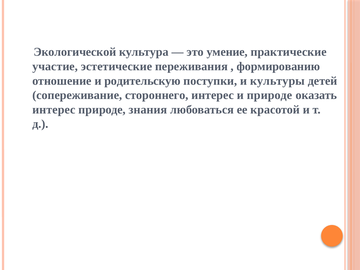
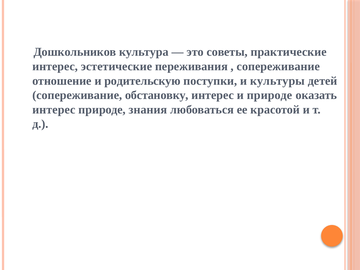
Экологической: Экологической -> Дошкольников (75, 52)
умение: умение -> советы (227, 52)
участие: участие -> интерес (55, 66)
формированию: формированию -> сопереживание (278, 66)
стороннего: стороннего -> обстановку (157, 95)
